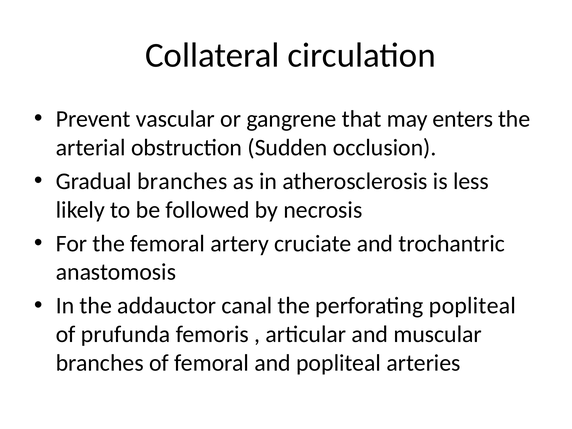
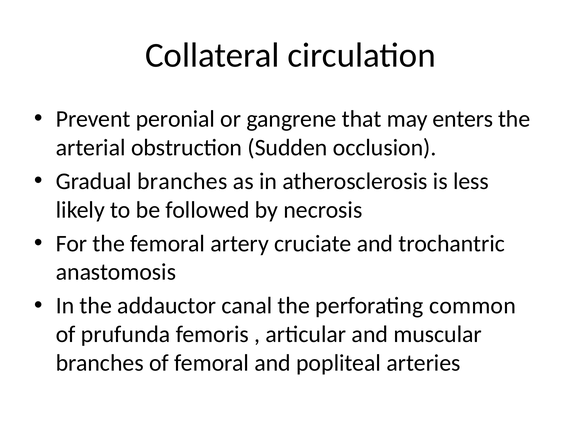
vascular: vascular -> peronial (175, 119)
perforating popliteal: popliteal -> common (473, 306)
